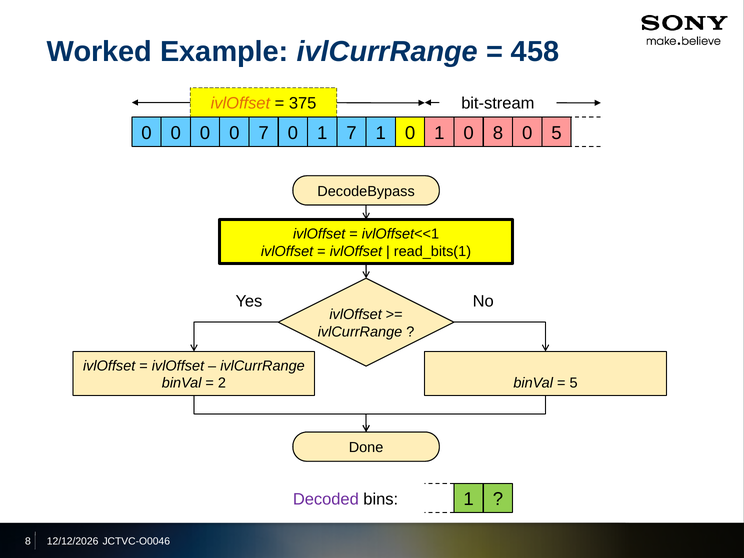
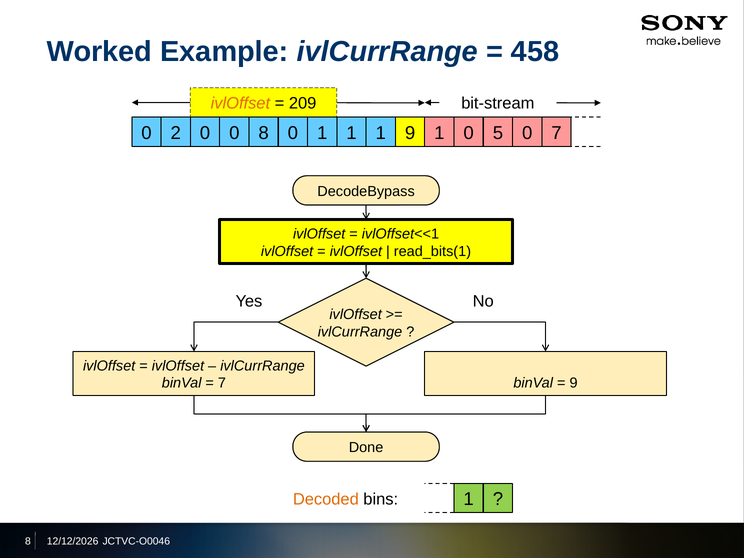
375: 375 -> 209 (303, 103)
0: 0 -> 2 (176, 133)
0 7: 7 -> 8 (264, 133)
0 1 7: 7 -> 1 (351, 133)
0: 0 -> 9 (410, 133)
0 8: 8 -> 5 (498, 133)
0 5: 5 -> 7 (557, 133)
2: 2 -> 7 (222, 383)
5: 5 -> 9 (574, 383)
Decoded colour: purple -> orange (326, 499)
